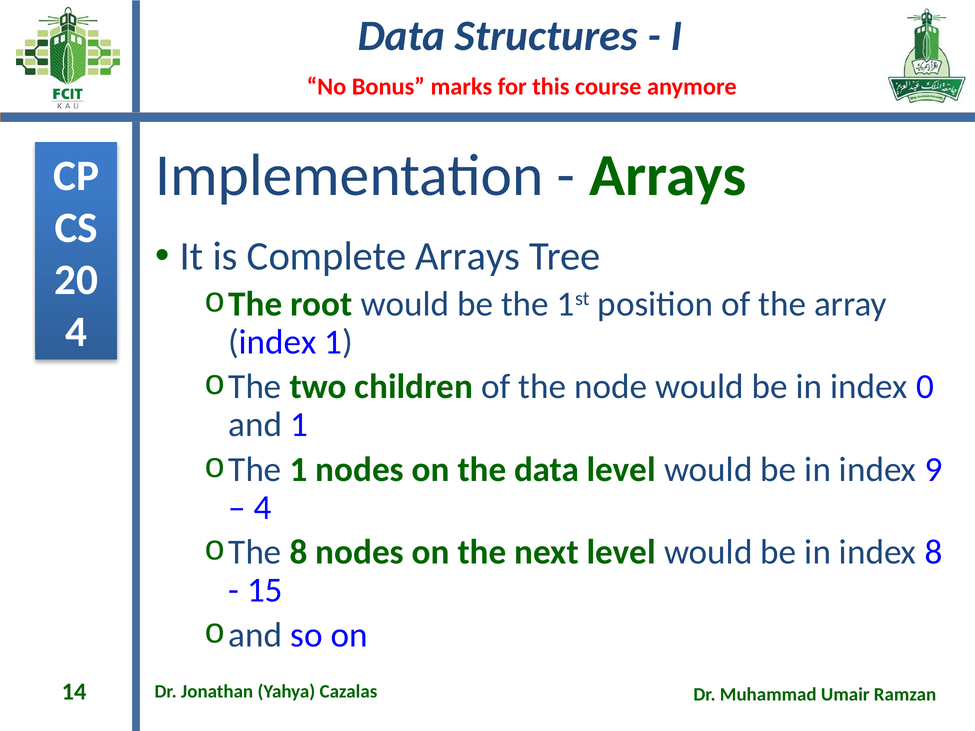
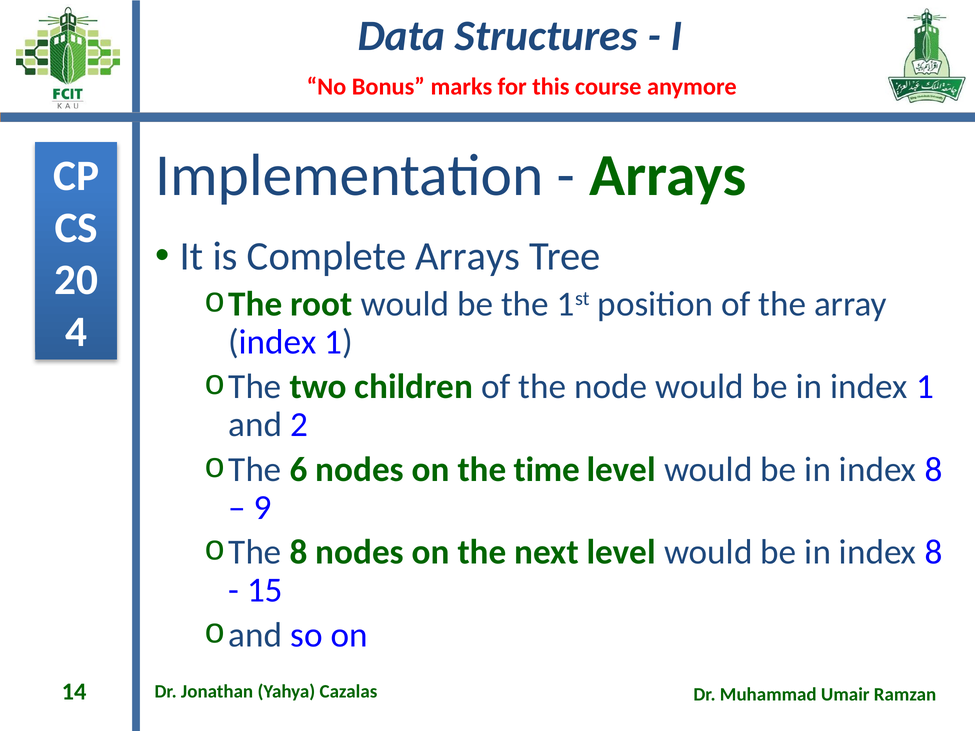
in index 0: 0 -> 1 (925, 387)
and 1: 1 -> 2 (299, 425)
The 1: 1 -> 6 (298, 470)
the data: data -> time (547, 470)
9: 9 -> 8 (934, 470)
4: 4 -> 9 (263, 508)
